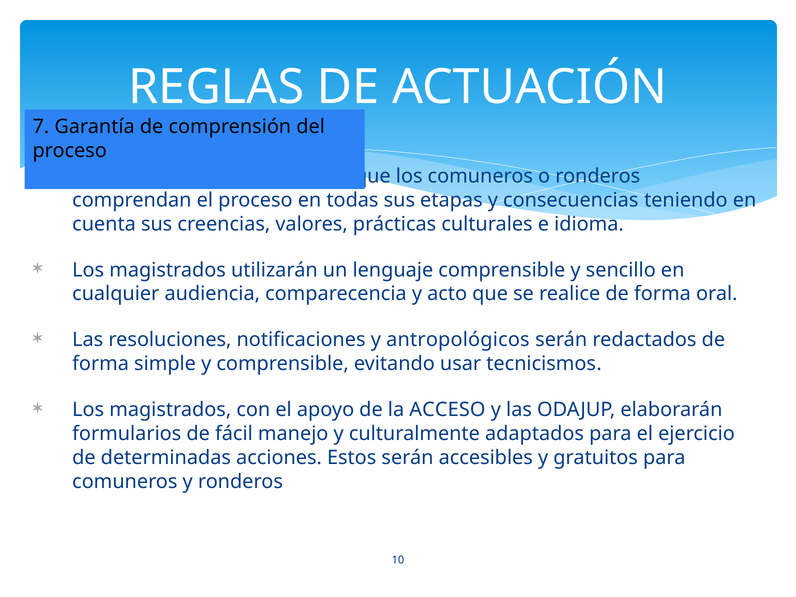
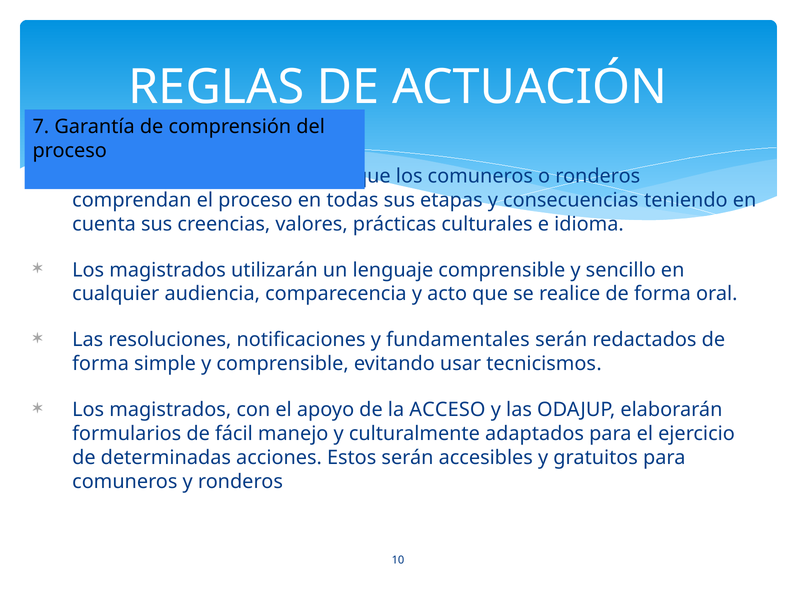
antropológicos: antropológicos -> fundamentales (458, 340)
